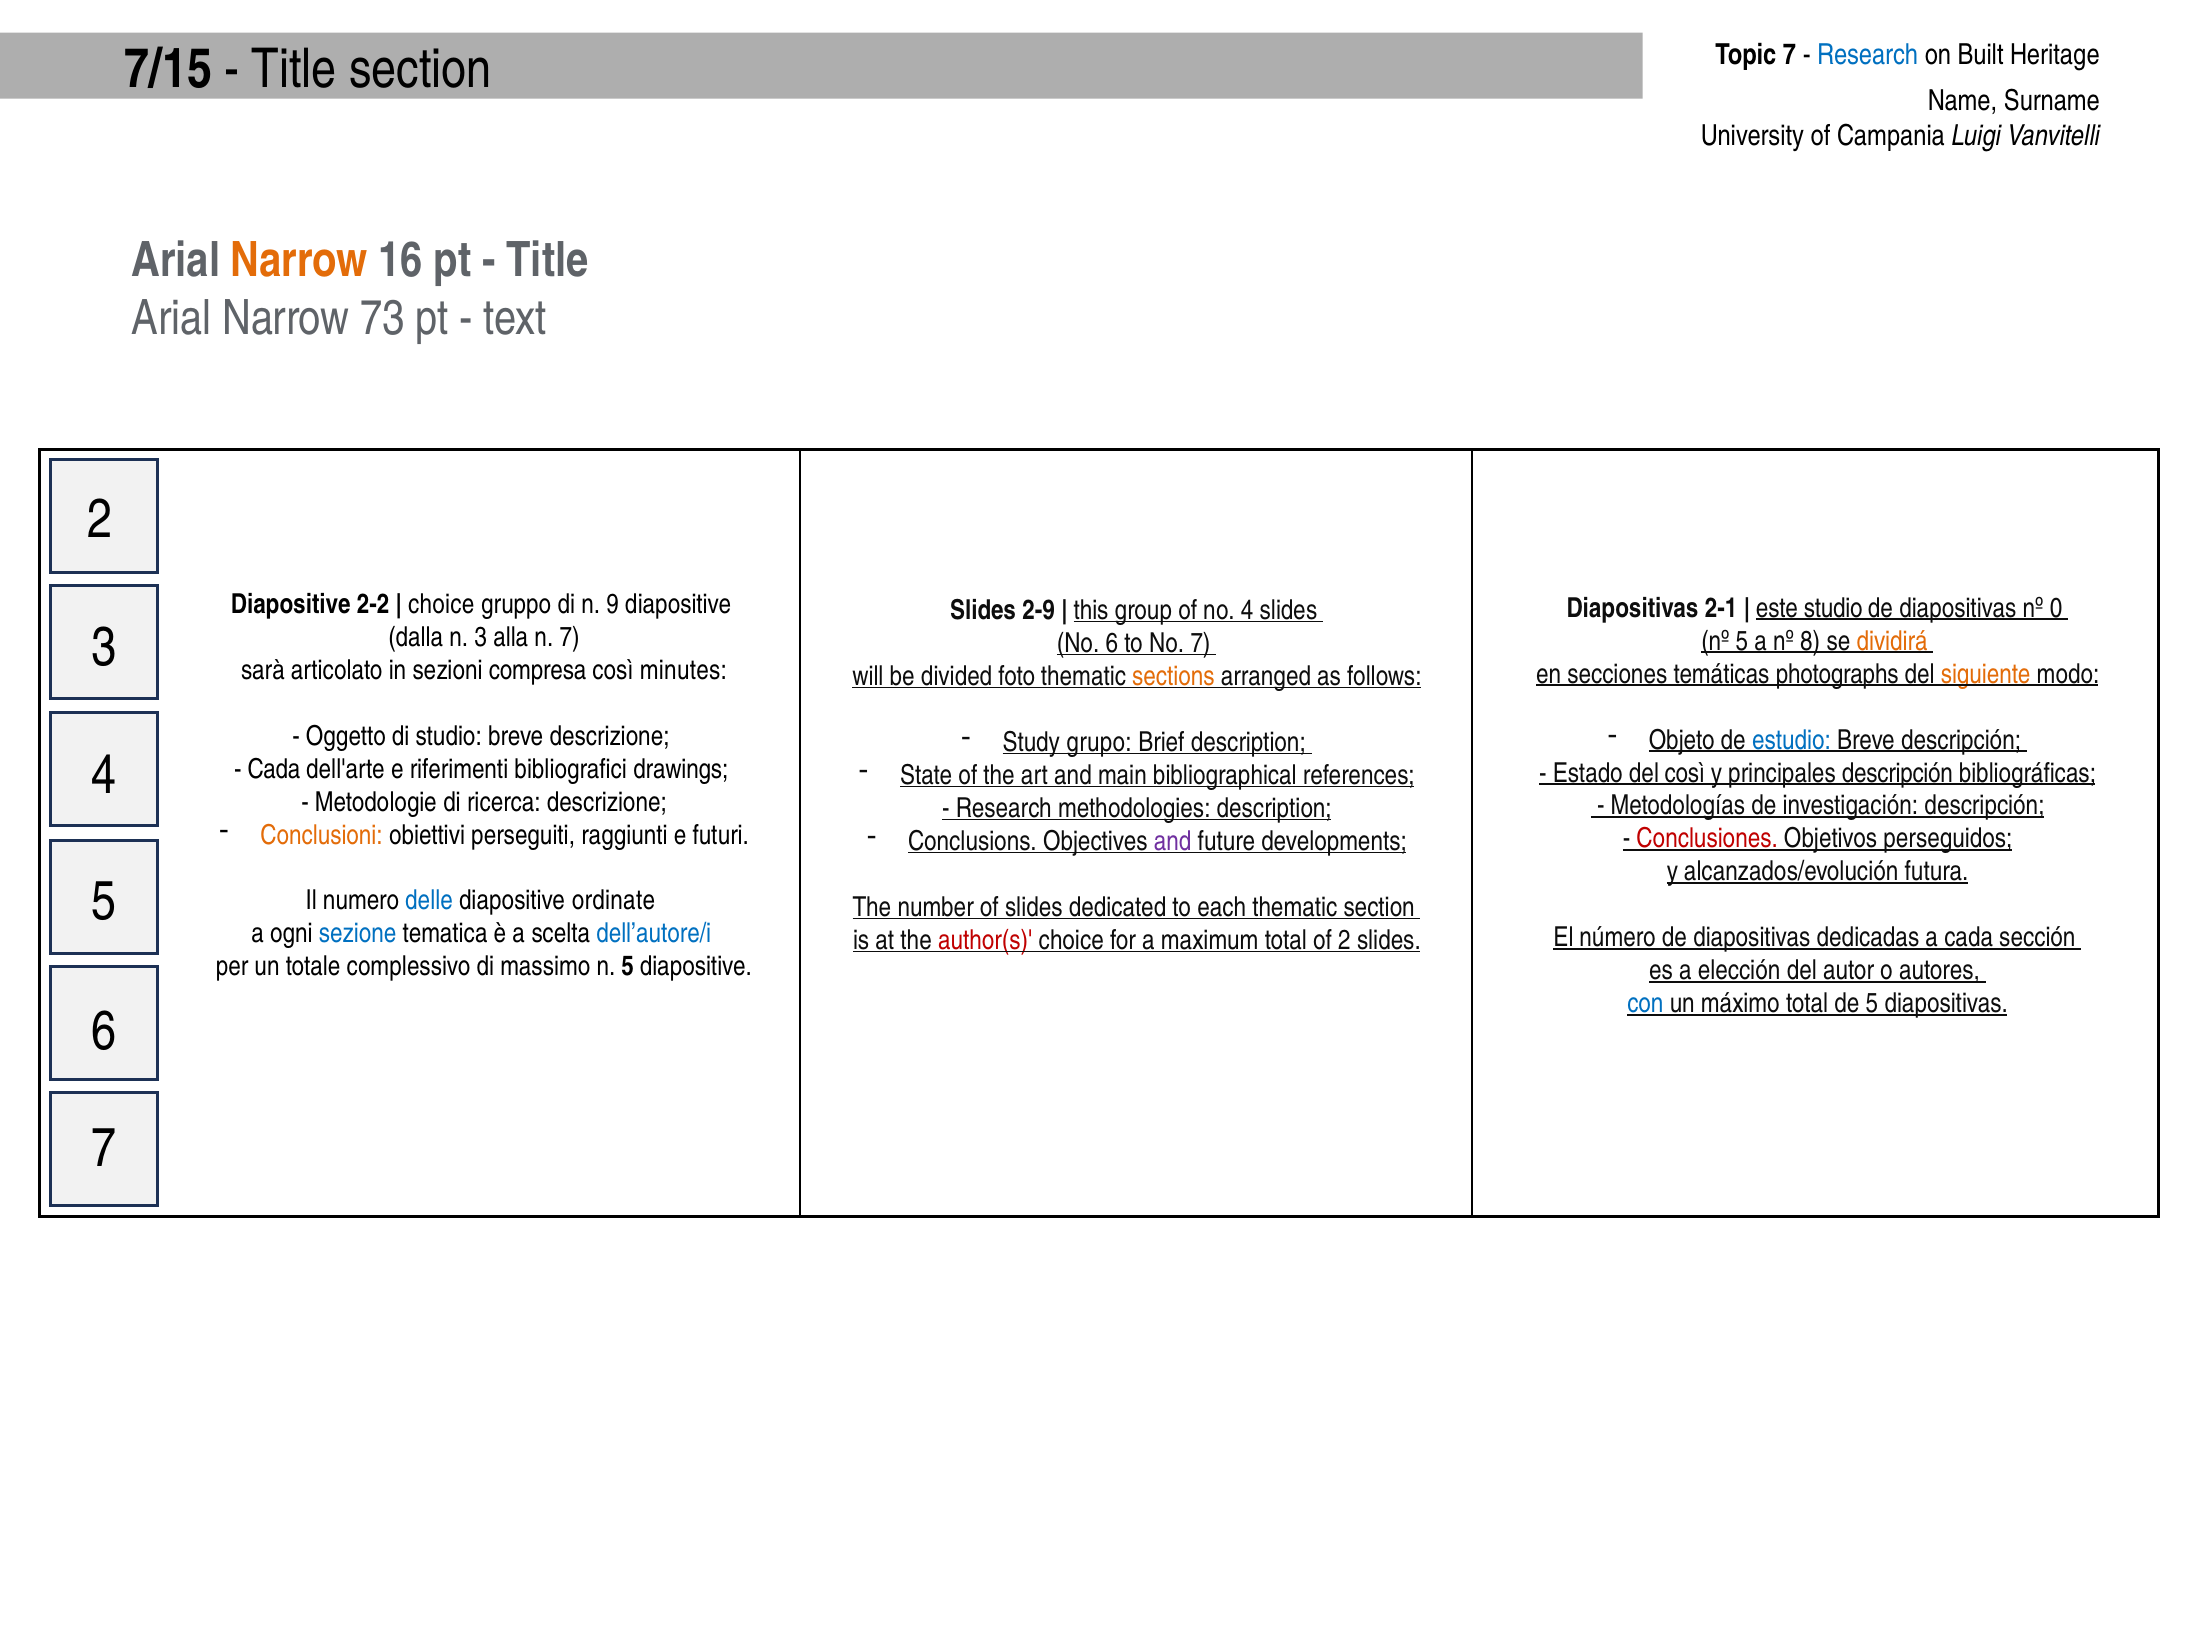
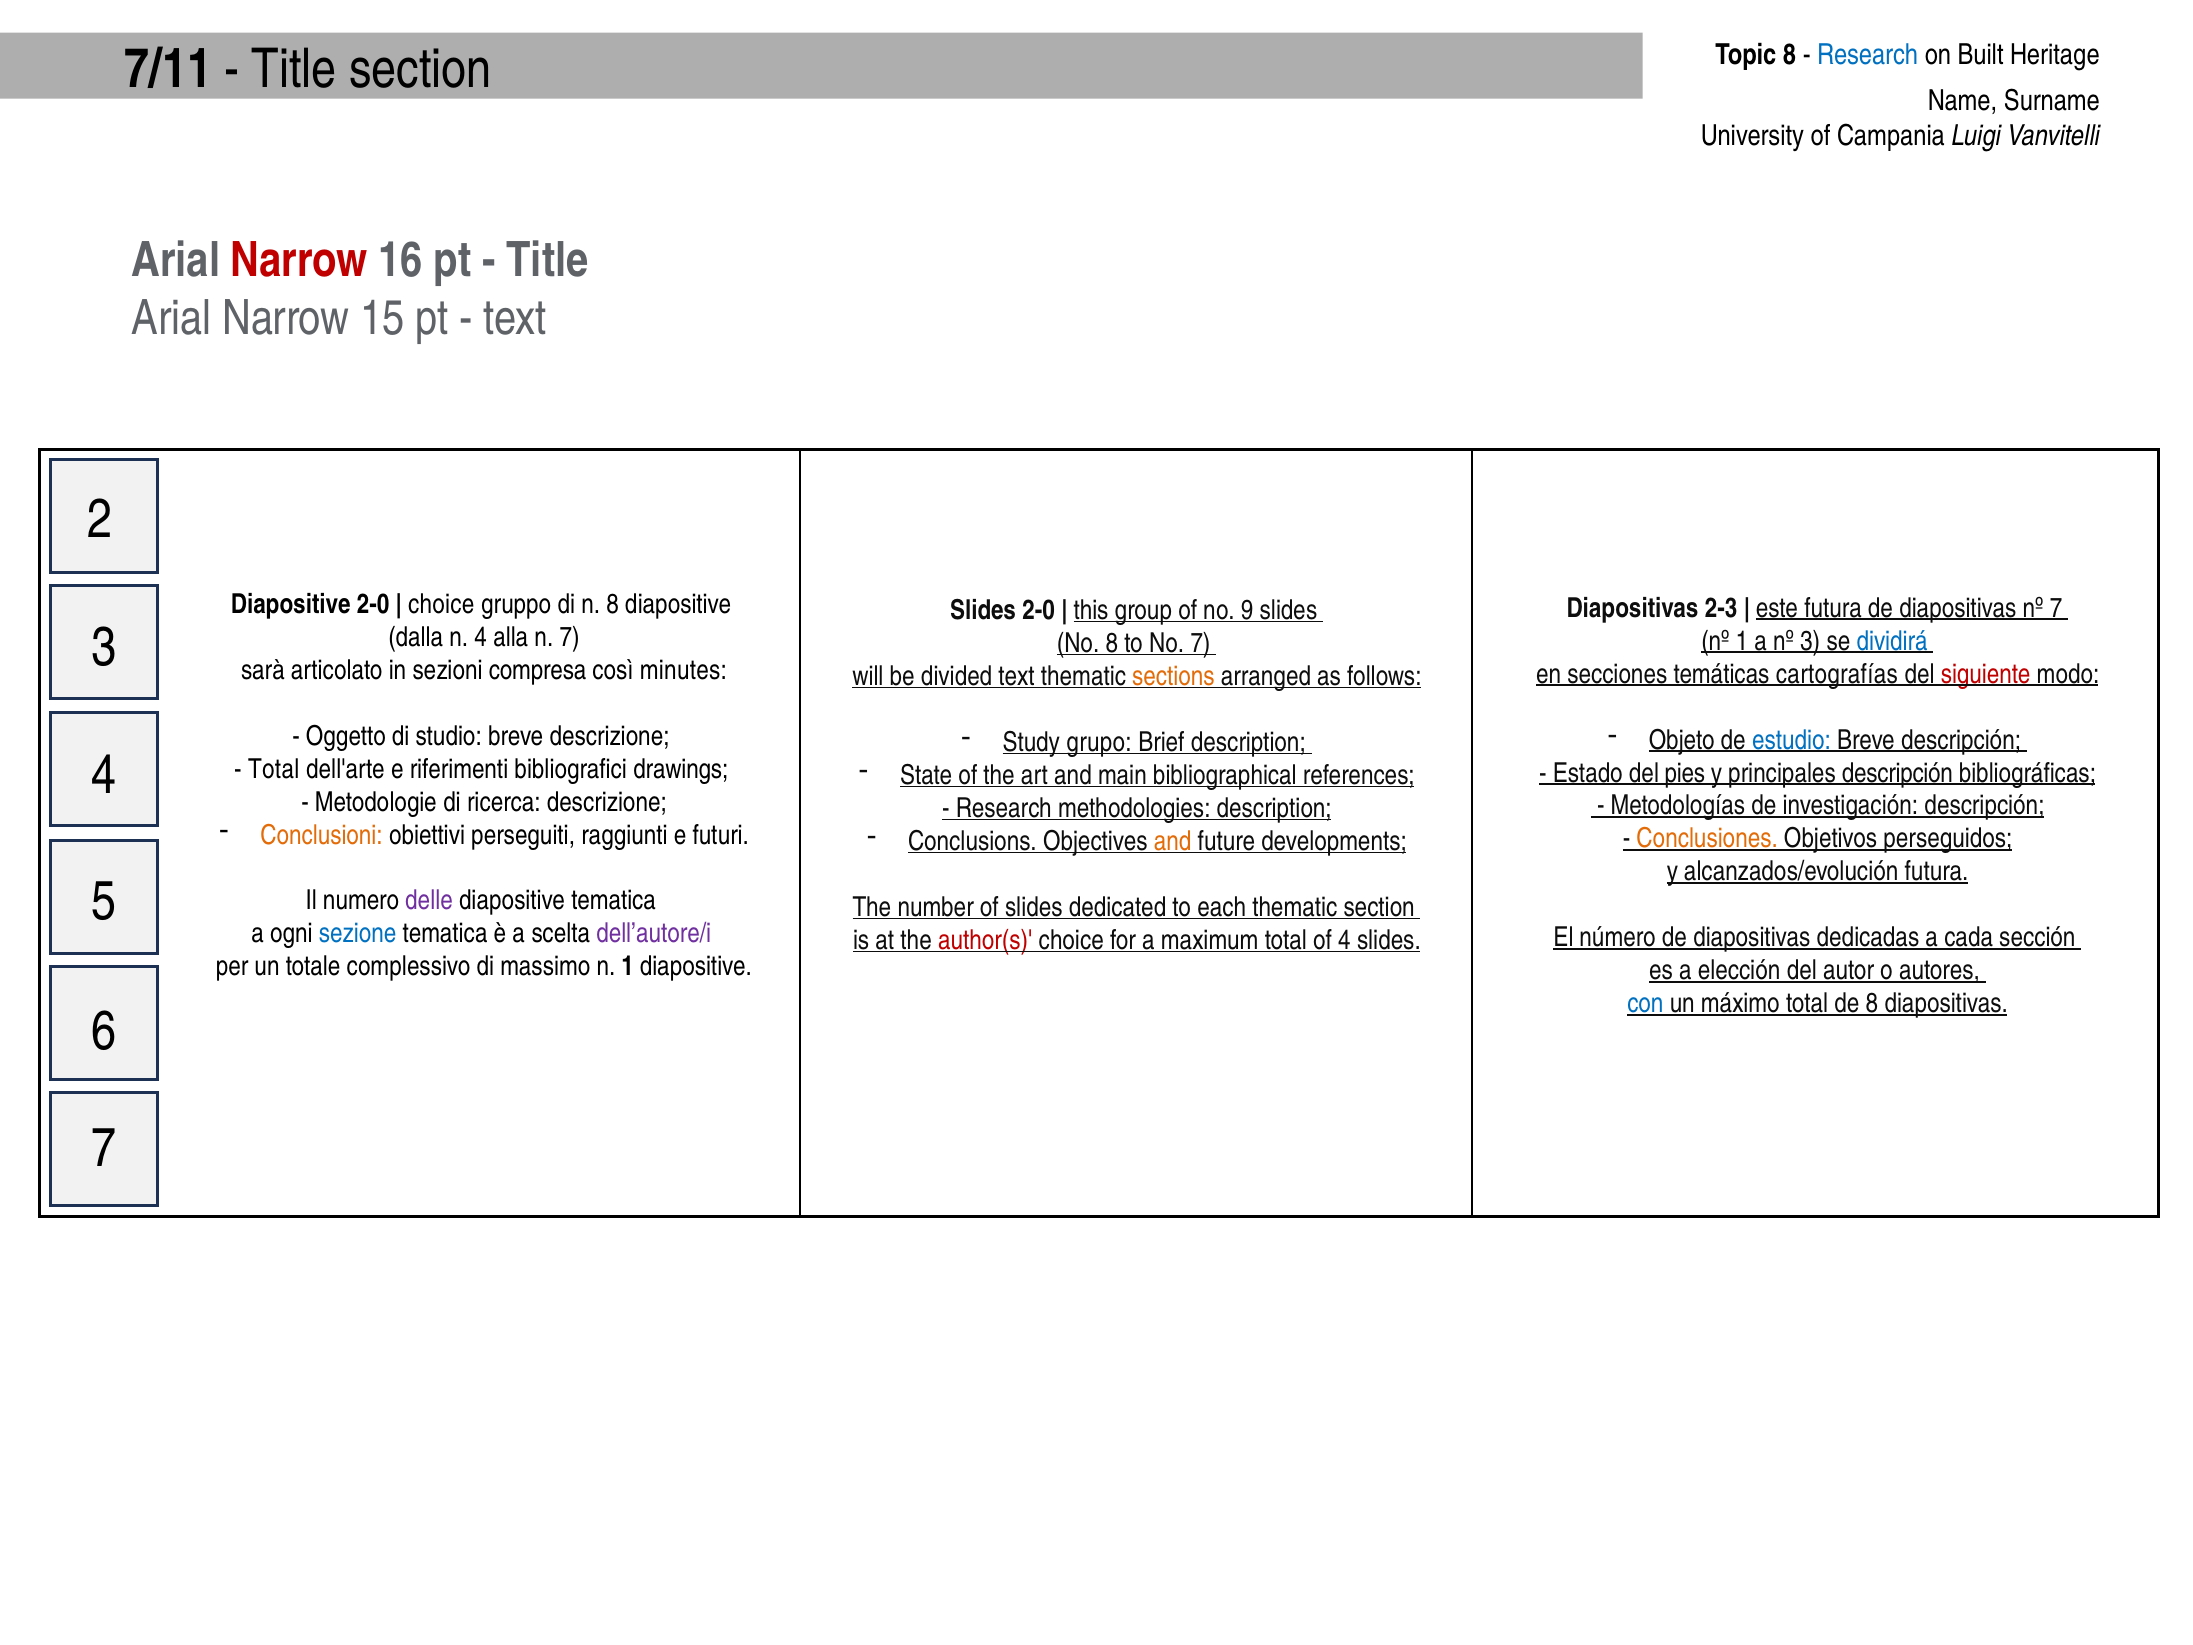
Topic 7: 7 -> 8 (1790, 55)
7/15: 7/15 -> 7/11 (168, 69)
Narrow colour: orange -> red (299, 260)
73: 73 -> 15 (382, 319)
Diapositive 2-2: 2-2 -> 2-0 (373, 604)
n 9: 9 -> 8 (613, 604)
2-1: 2-1 -> 2-3 (1721, 608)
este studio: studio -> futura (1833, 608)
nº 0: 0 -> 7 (2056, 608)
Slides 2-9: 2-9 -> 2-0 (1039, 610)
no 4: 4 -> 9 (1247, 610)
n 3: 3 -> 4 (481, 637)
nº 5: 5 -> 1 (1742, 641)
nº 8: 8 -> 3 (1810, 641)
dividirá colour: orange -> blue (1892, 641)
No 6: 6 -> 8 (1112, 643)
photographs: photographs -> cartografías (1837, 674)
siguiente colour: orange -> red (1986, 674)
divided foto: foto -> text (1017, 676)
Cada: Cada -> Total (274, 769)
del così: così -> pies (1685, 773)
and colour: purple -> orange (1173, 841)
Conclusiones colour: red -> orange (1707, 839)
delle colour: blue -> purple (429, 901)
diapositive ordinate: ordinate -> tematica (614, 901)
dell’autore/i colour: blue -> purple (654, 934)
of 2: 2 -> 4 (1344, 940)
n 5: 5 -> 1 (628, 967)
de 5: 5 -> 8 (1872, 1004)
